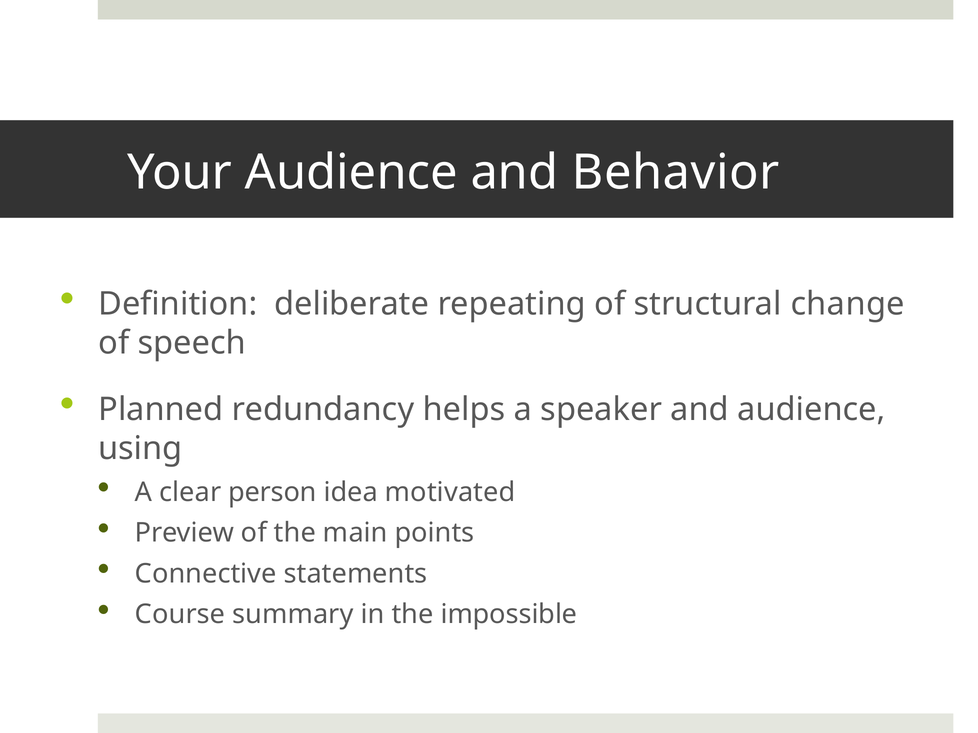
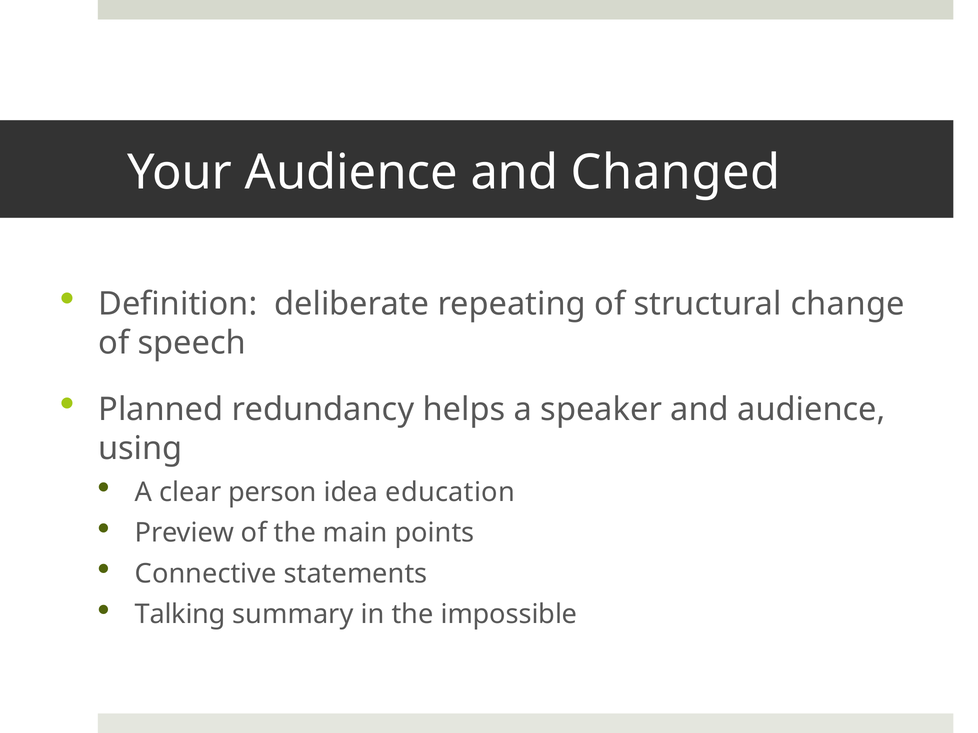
Behavior: Behavior -> Changed (676, 172)
motivated: motivated -> education (450, 493)
Course: Course -> Talking (180, 615)
